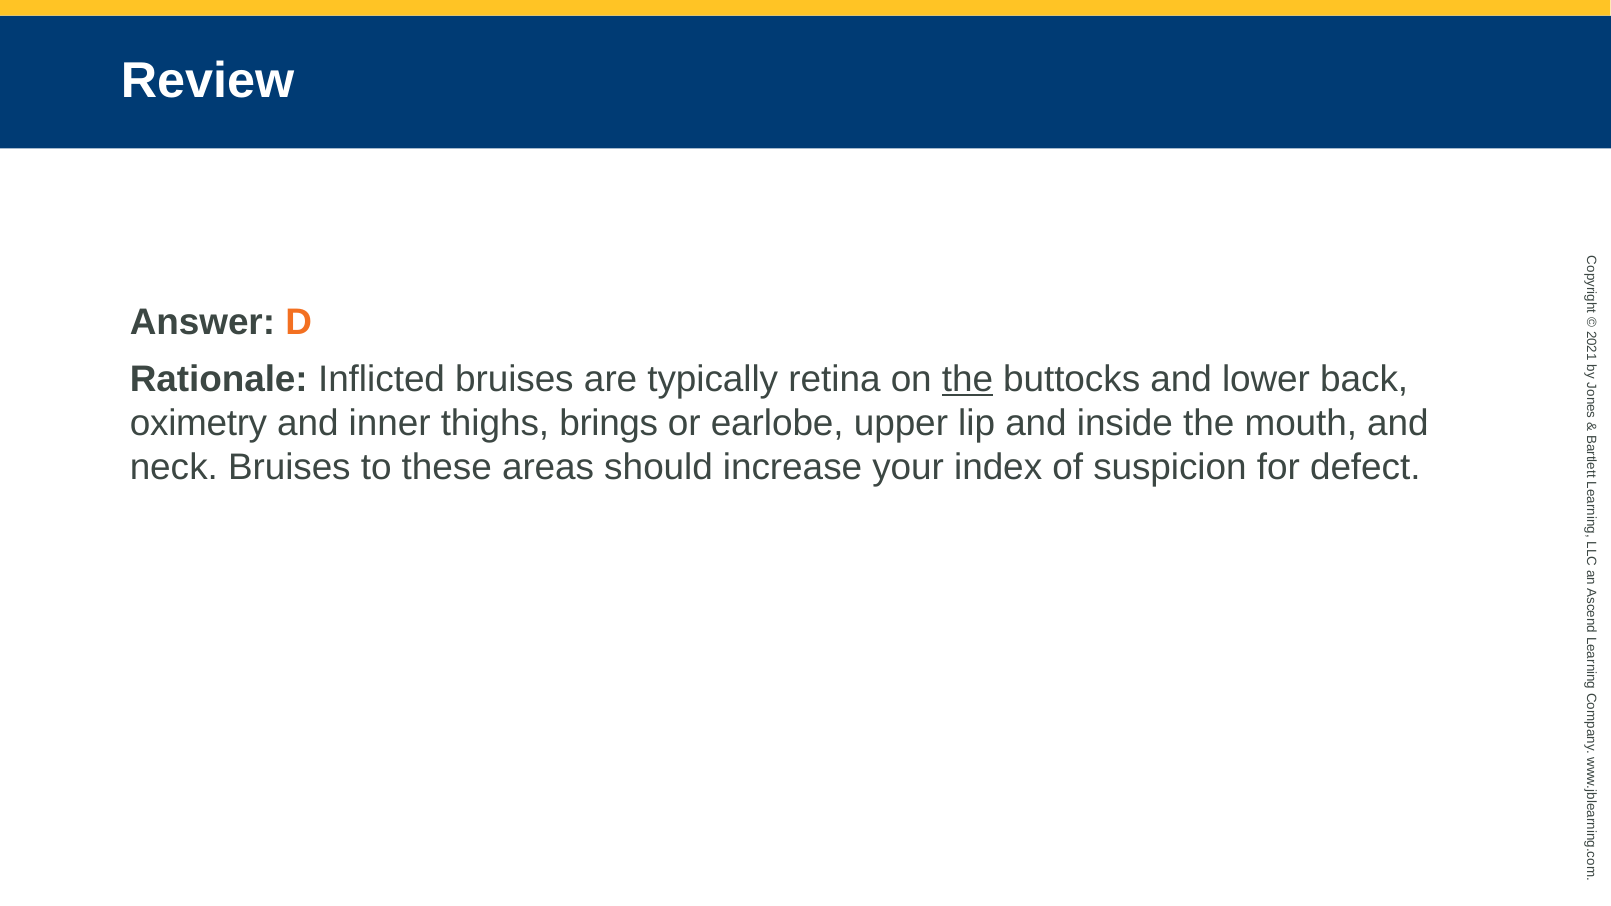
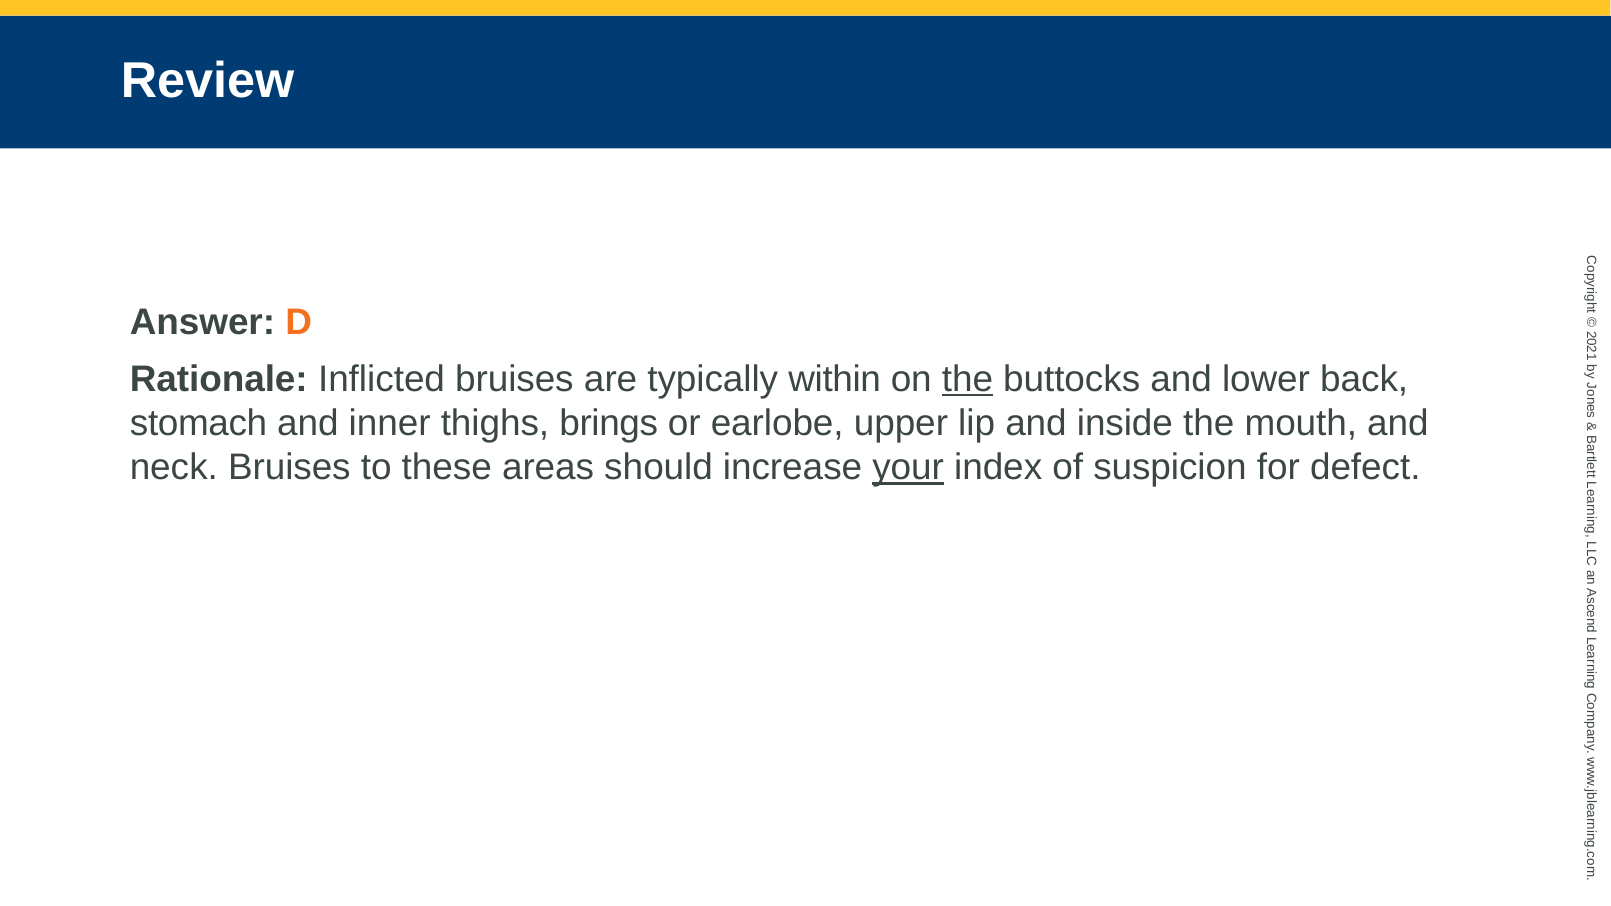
retina: retina -> within (835, 379)
oximetry: oximetry -> stomach (199, 423)
your underline: none -> present (908, 468)
